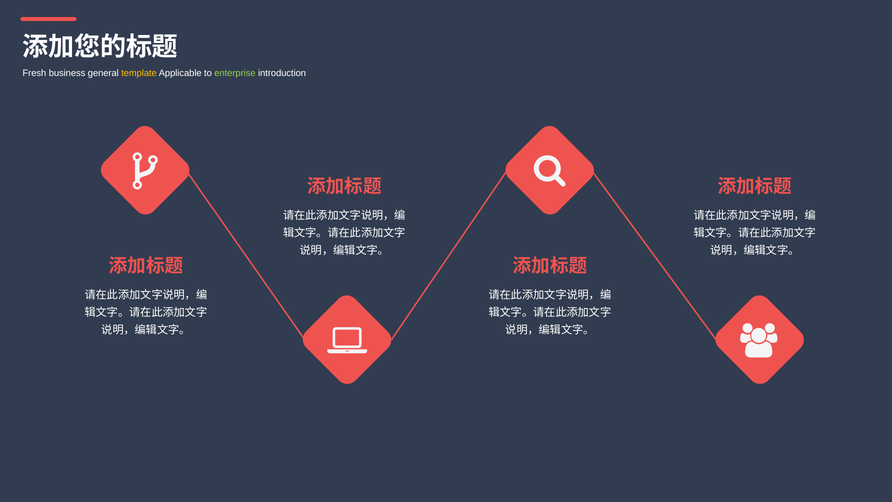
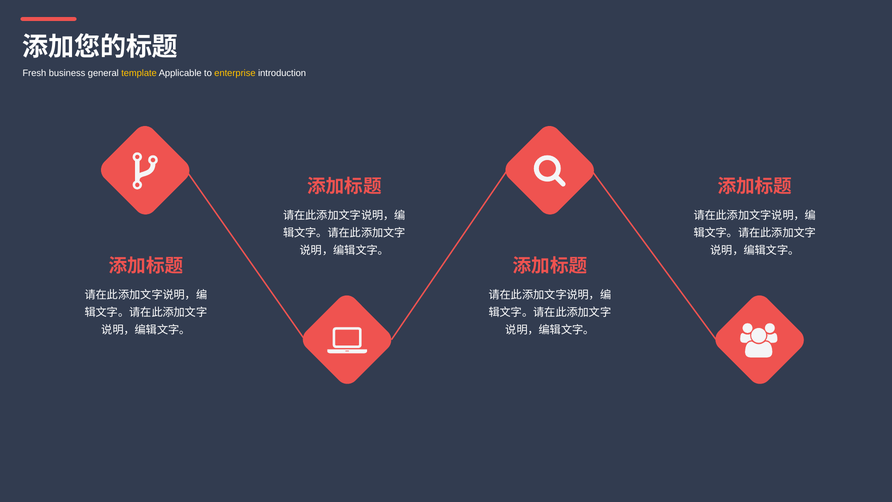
enterprise colour: light green -> yellow (235, 73)
